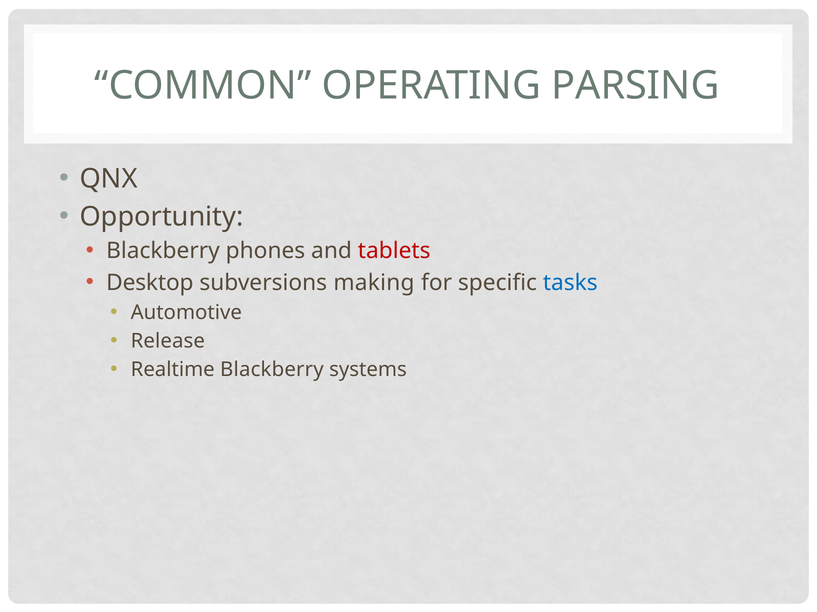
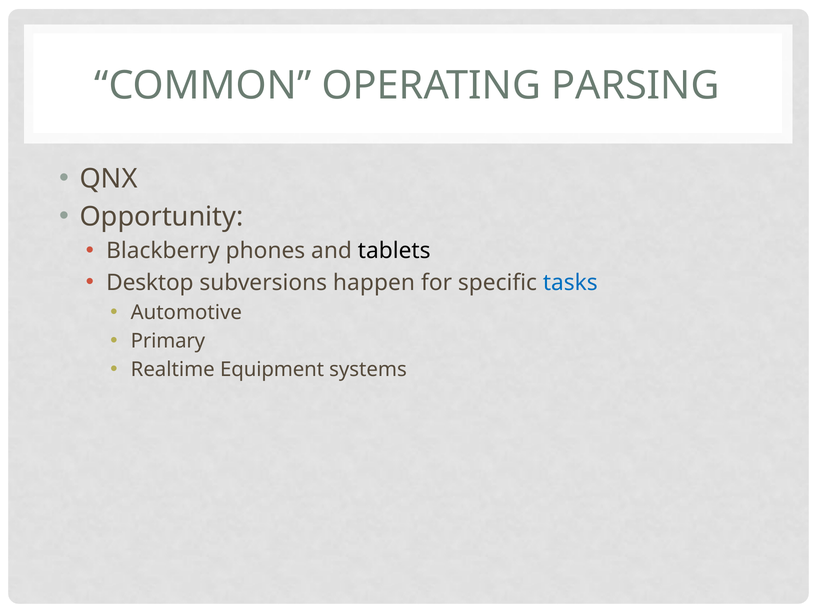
tablets colour: red -> black (394, 251)
making: making -> happen (374, 283)
Release: Release -> Primary (168, 341)
Realtime Blackberry: Blackberry -> Equipment (272, 370)
